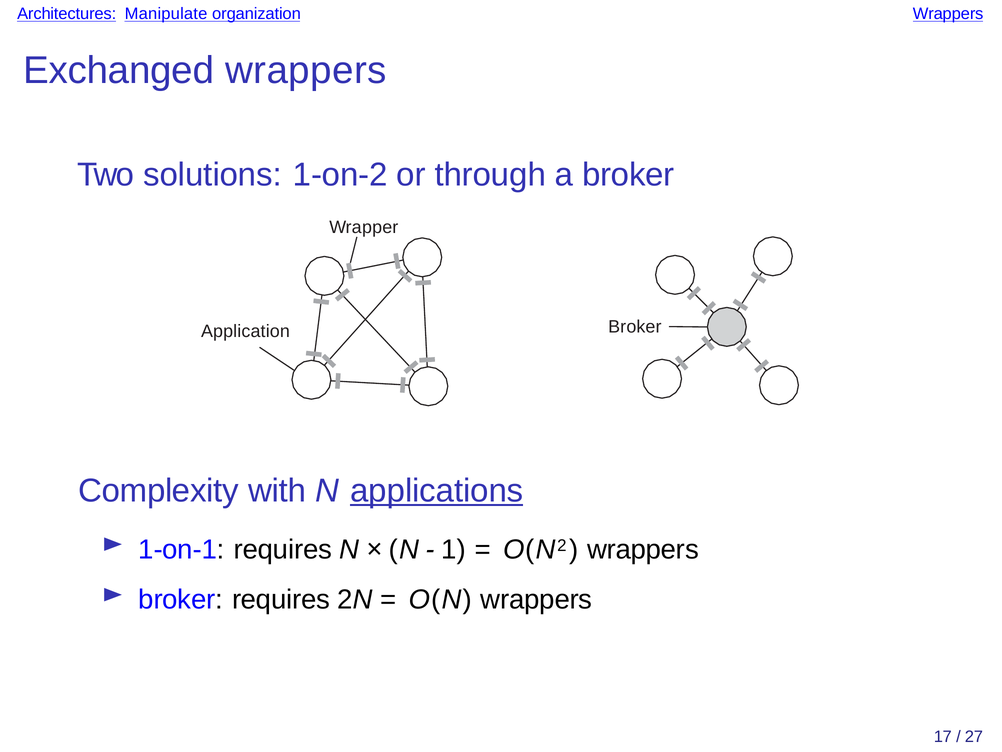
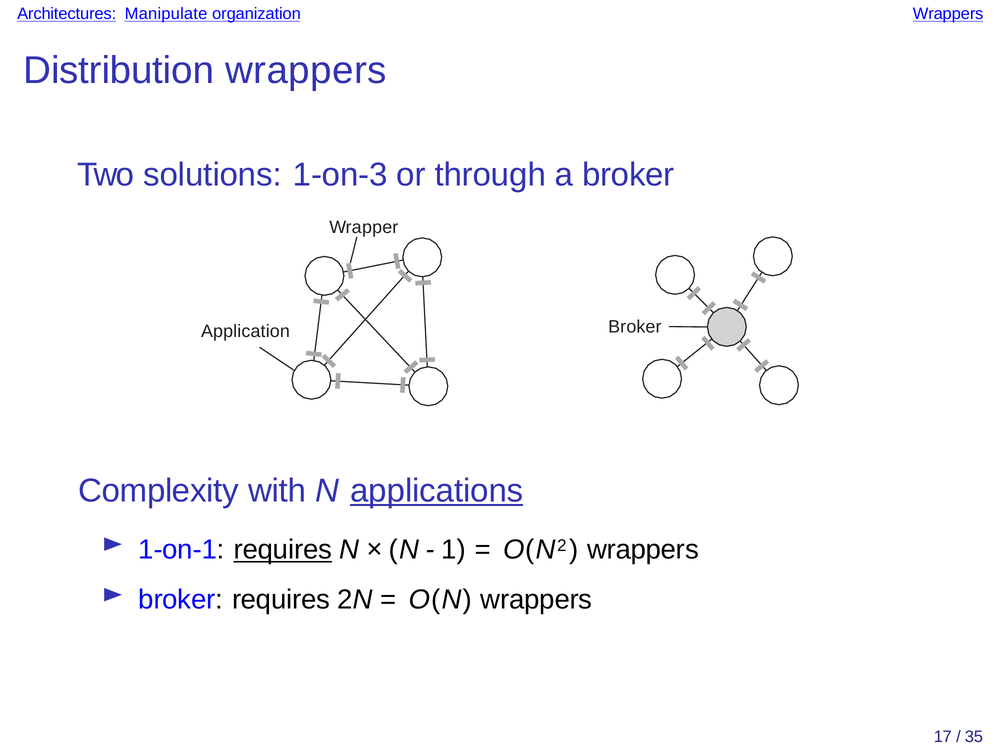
Exchanged: Exchanged -> Distribution (119, 71)
1-on-2: 1-on-2 -> 1-on-3 (340, 175)
requires underline: none -> present (283, 550)
27: 27 -> 35 (974, 737)
